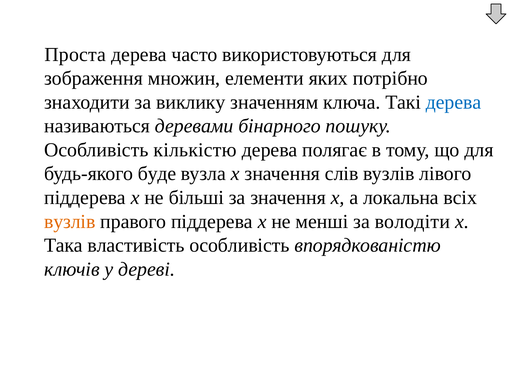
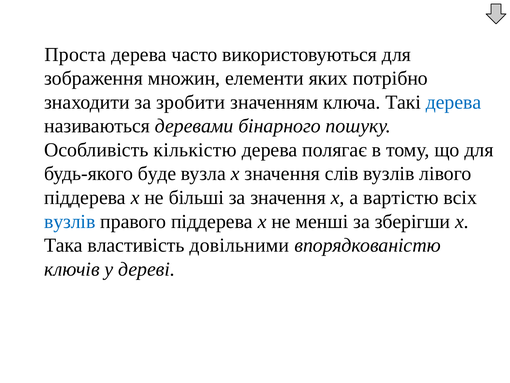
виклику: виклику -> зробити (191, 102)
локальна: локальна -> вартістю (401, 197)
вузлів colour: orange -> blue (70, 221)
володіти: володіти -> зберігши (413, 221)
властивість особливість: особливість -> довільними (239, 245)
